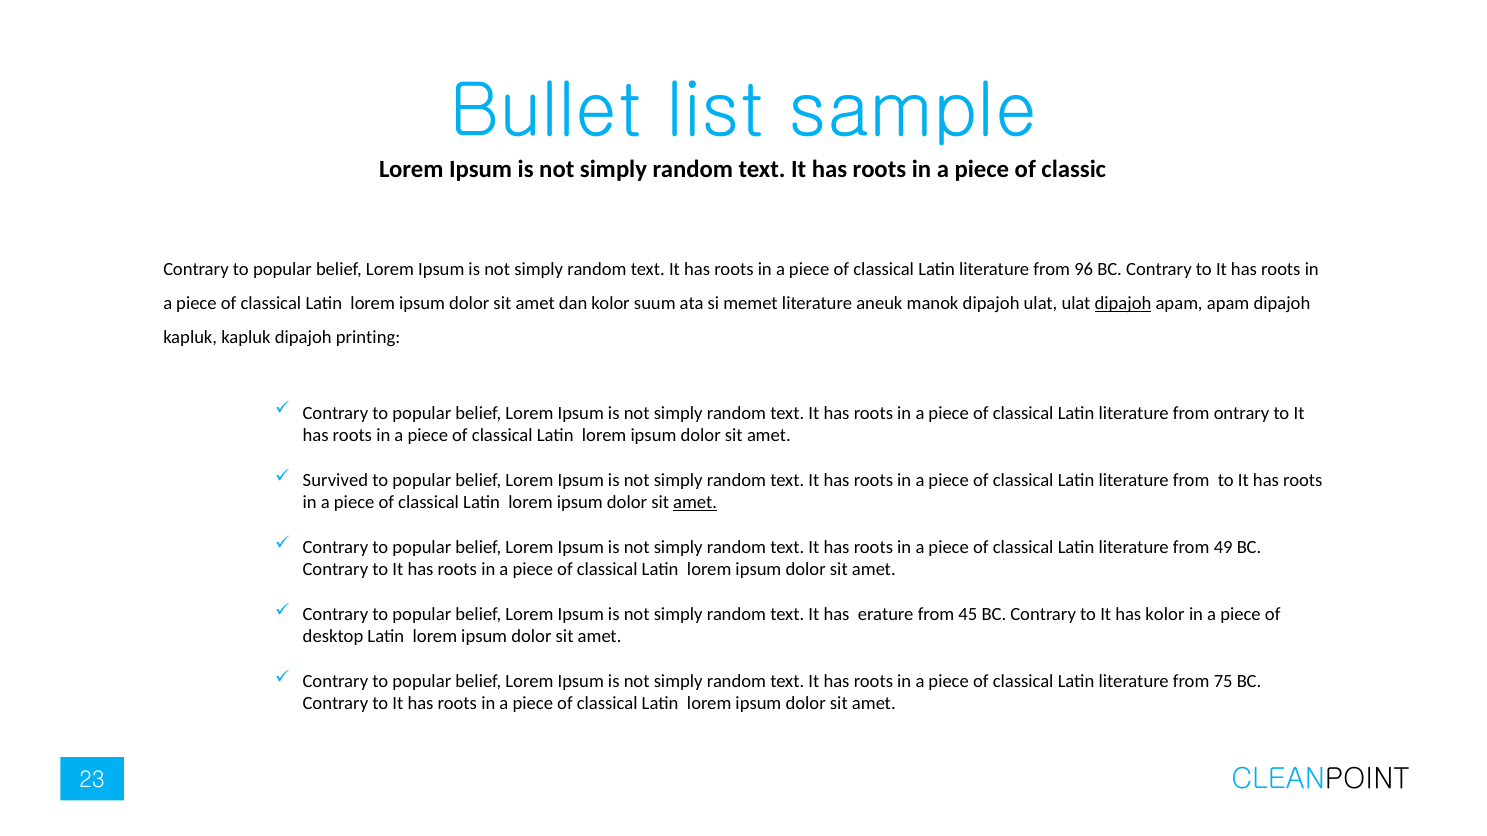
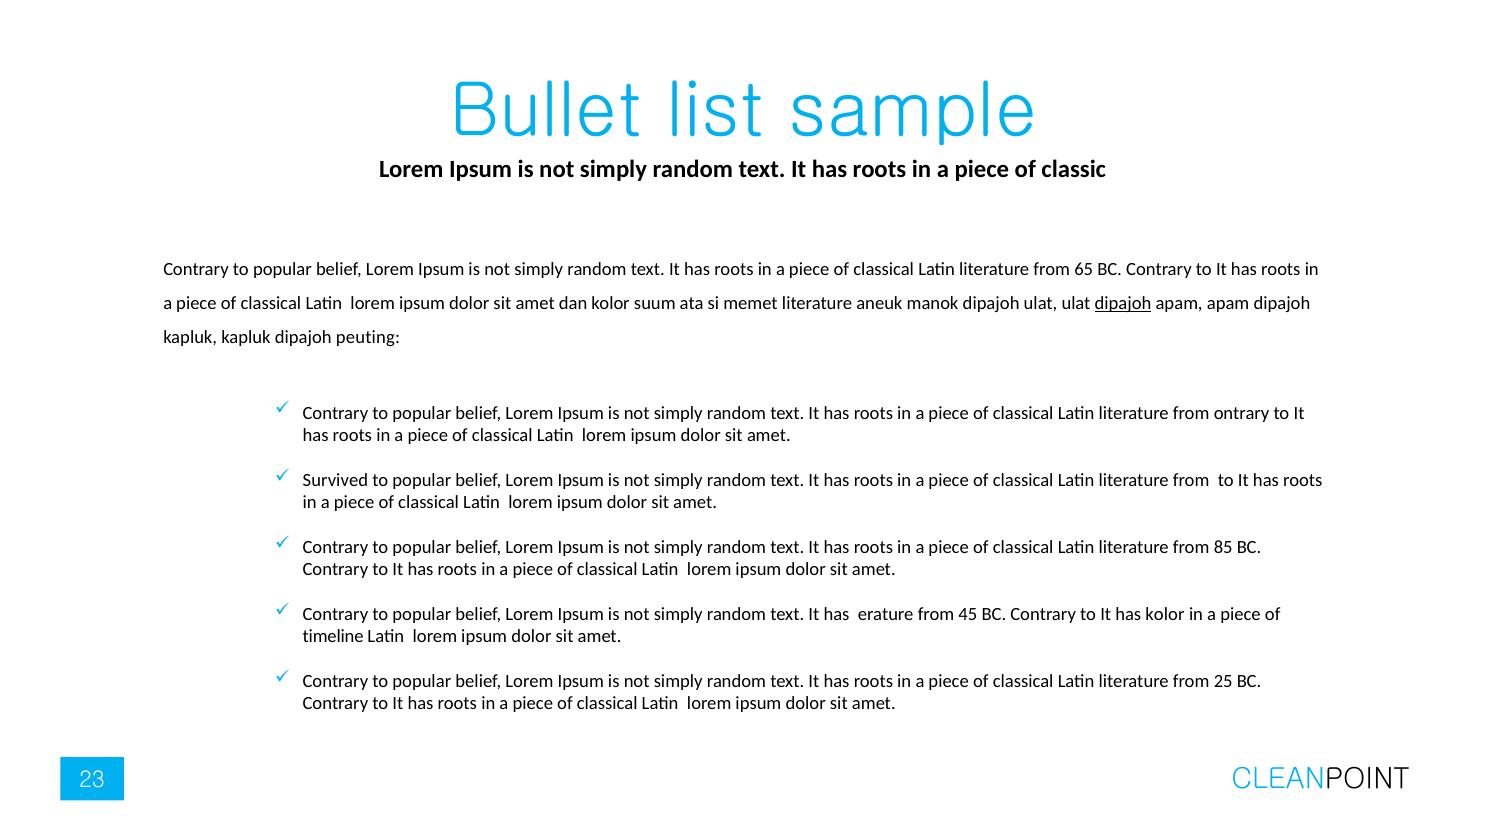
96: 96 -> 65 (1084, 270)
printing: printing -> peuting (368, 337)
amet underline: present -> none (695, 503)
49: 49 -> 85 (1223, 547)
desktop: desktop -> timeline (333, 637)
75: 75 -> 25 (1223, 682)
